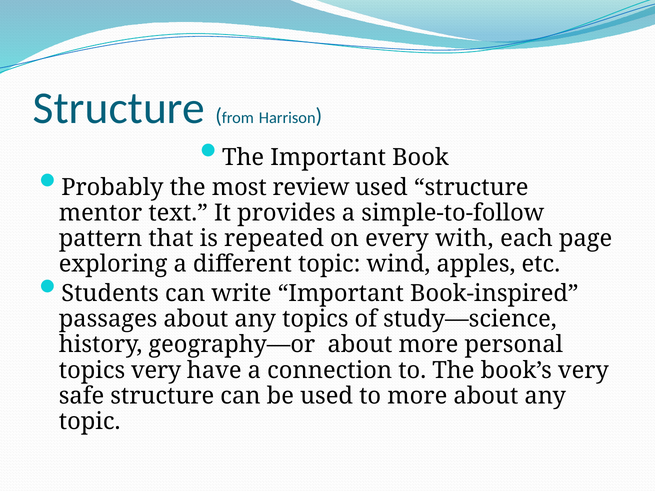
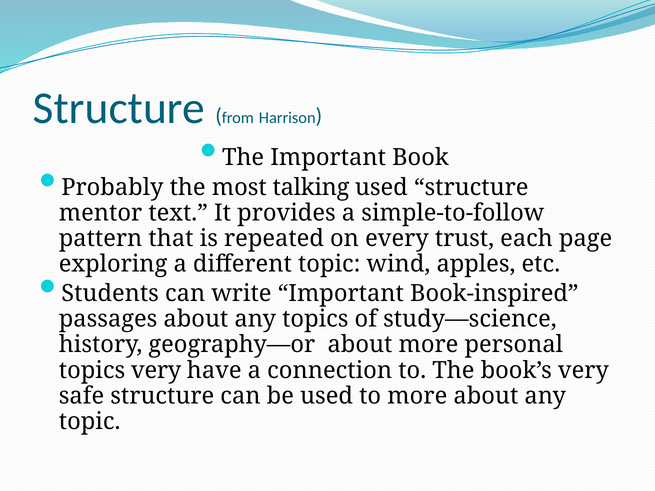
review: review -> talking (311, 187)
with: with -> trust (464, 239)
